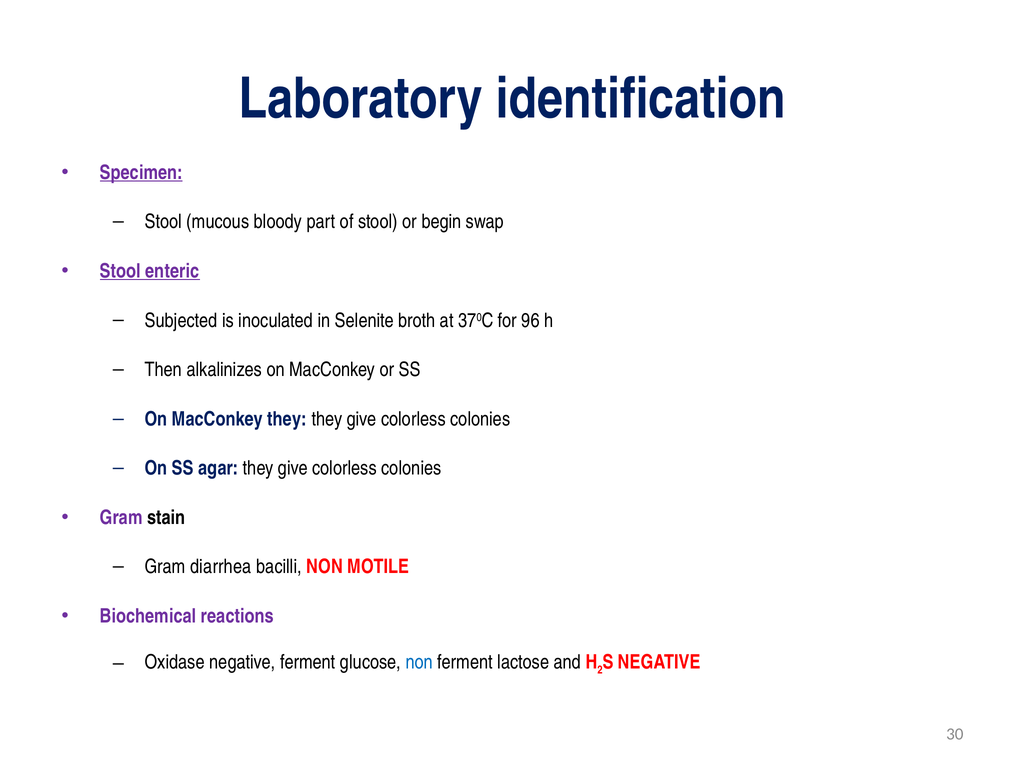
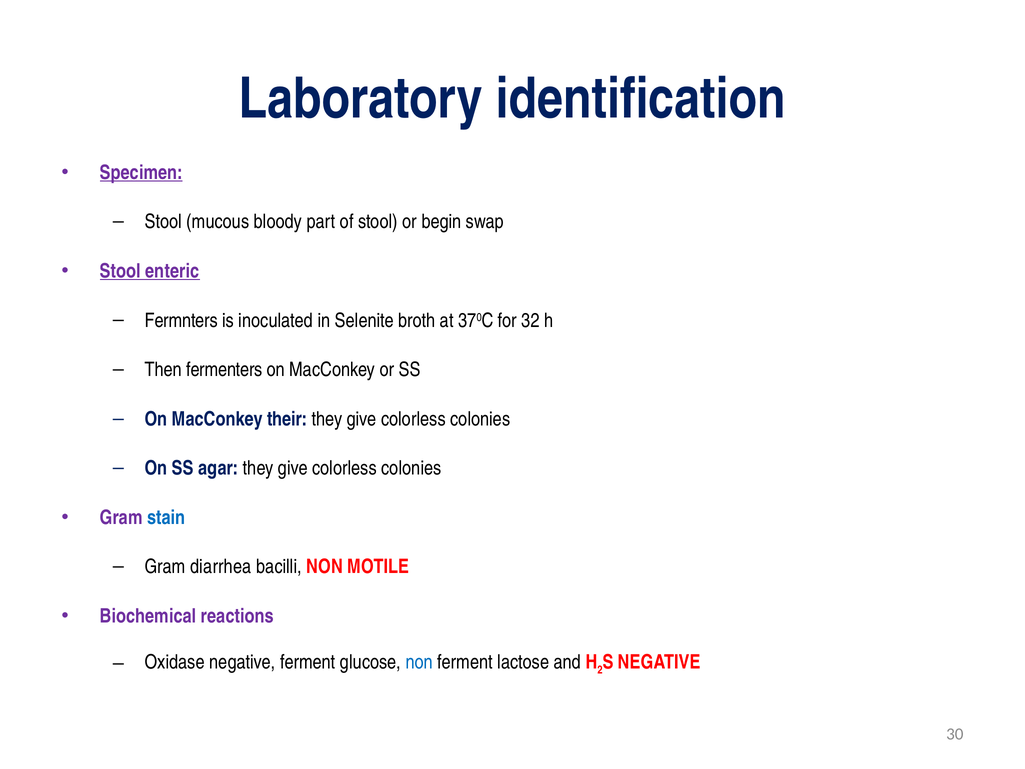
Subjected: Subjected -> Fermnters (181, 320)
96: 96 -> 32 (531, 320)
alkalinizes: alkalinizes -> fermenters (224, 370)
MacConkey they: they -> their (287, 419)
stain colour: black -> blue (166, 517)
